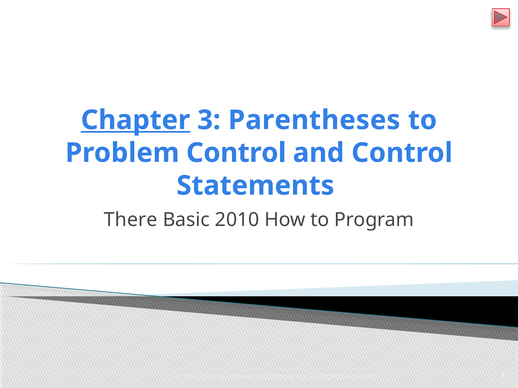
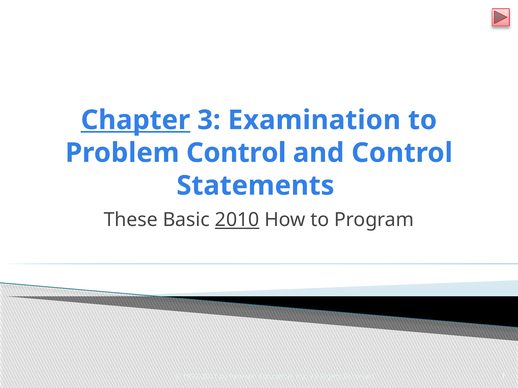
Parentheses: Parentheses -> Examination (314, 120)
There: There -> These (131, 220)
2010 underline: none -> present (237, 220)
